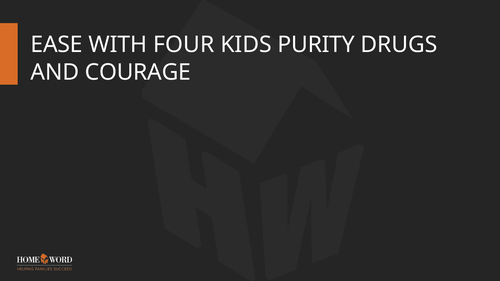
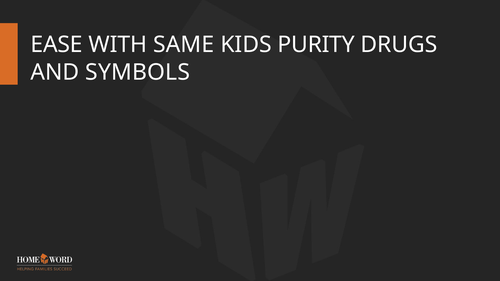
FOUR: FOUR -> SAME (184, 45)
COURAGE: COURAGE -> SYMBOLS (138, 72)
